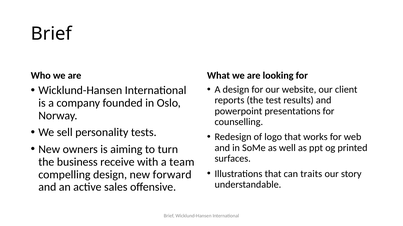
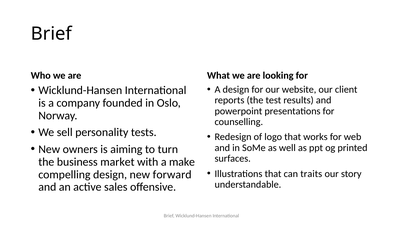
receive: receive -> market (117, 162)
team: team -> make (182, 162)
